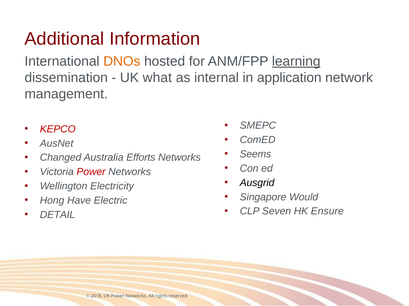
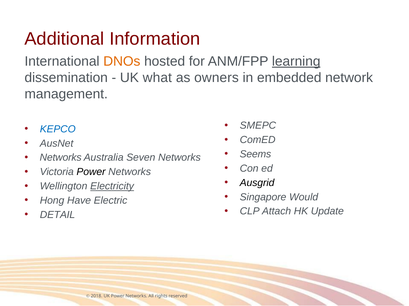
internal: internal -> owners (216, 78)
application: application -> embedded (289, 78)
KEPCO colour: red -> blue (58, 129)
Changed: Changed -> Networks (61, 158)
Efforts: Efforts -> Seven (141, 158)
Power colour: red -> black (91, 172)
Electricity underline: none -> present (112, 187)
Seven: Seven -> Attach (277, 212)
Ensure: Ensure -> Update (327, 212)
